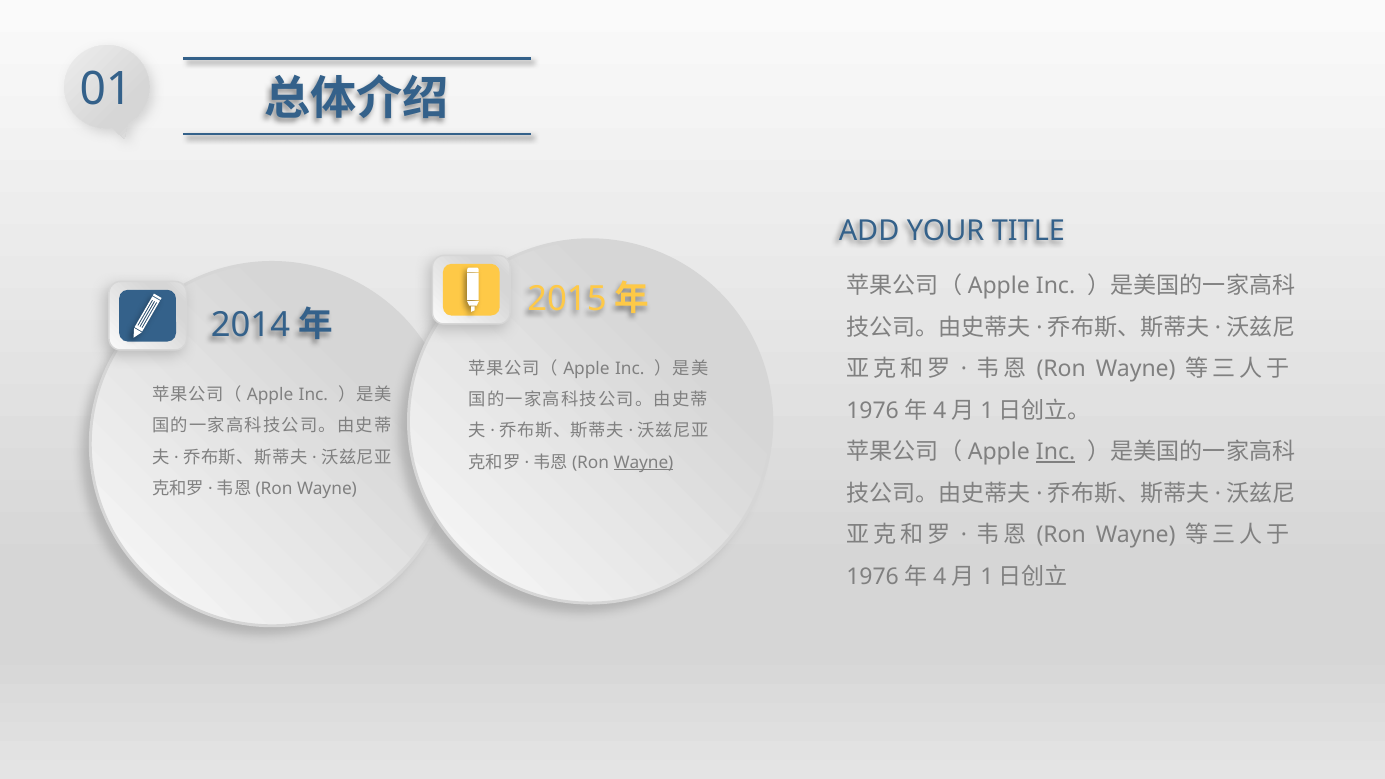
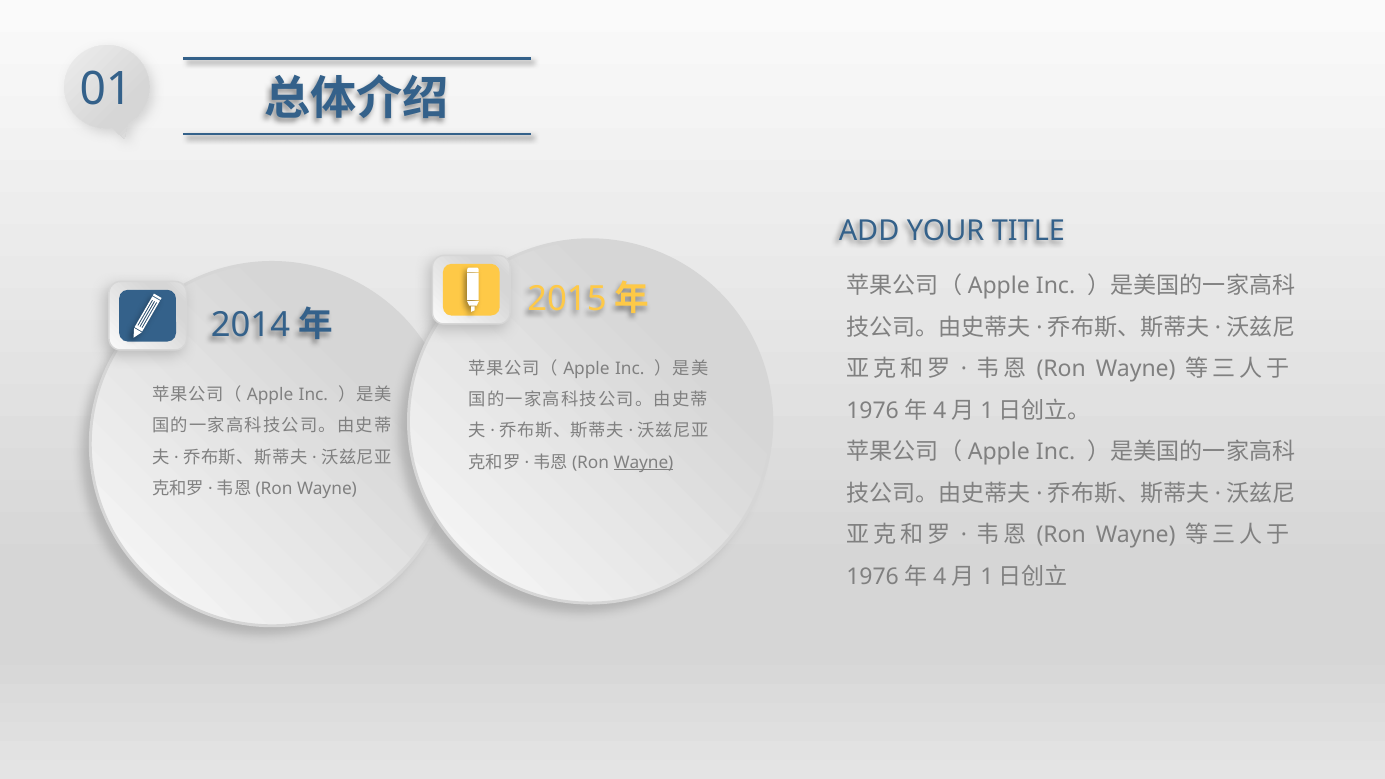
Inc underline: present -> none (1056, 452)
